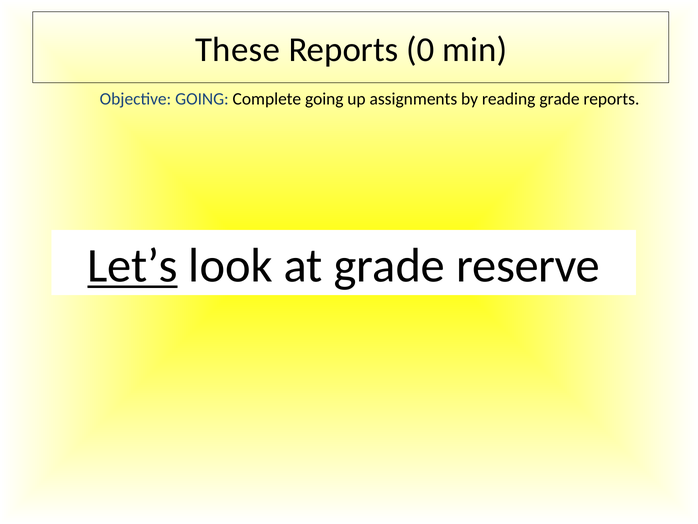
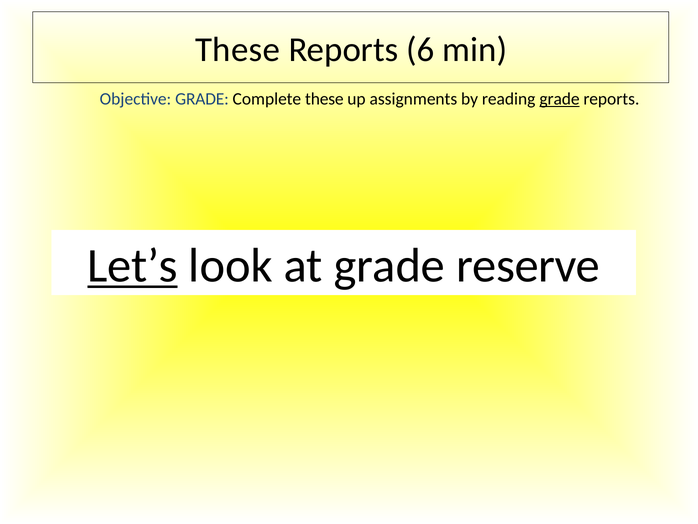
0: 0 -> 6 (420, 50)
Objective GOING: GOING -> GRADE (202, 99)
Complete going: going -> these (324, 99)
grade underline: none -> present (559, 99)
